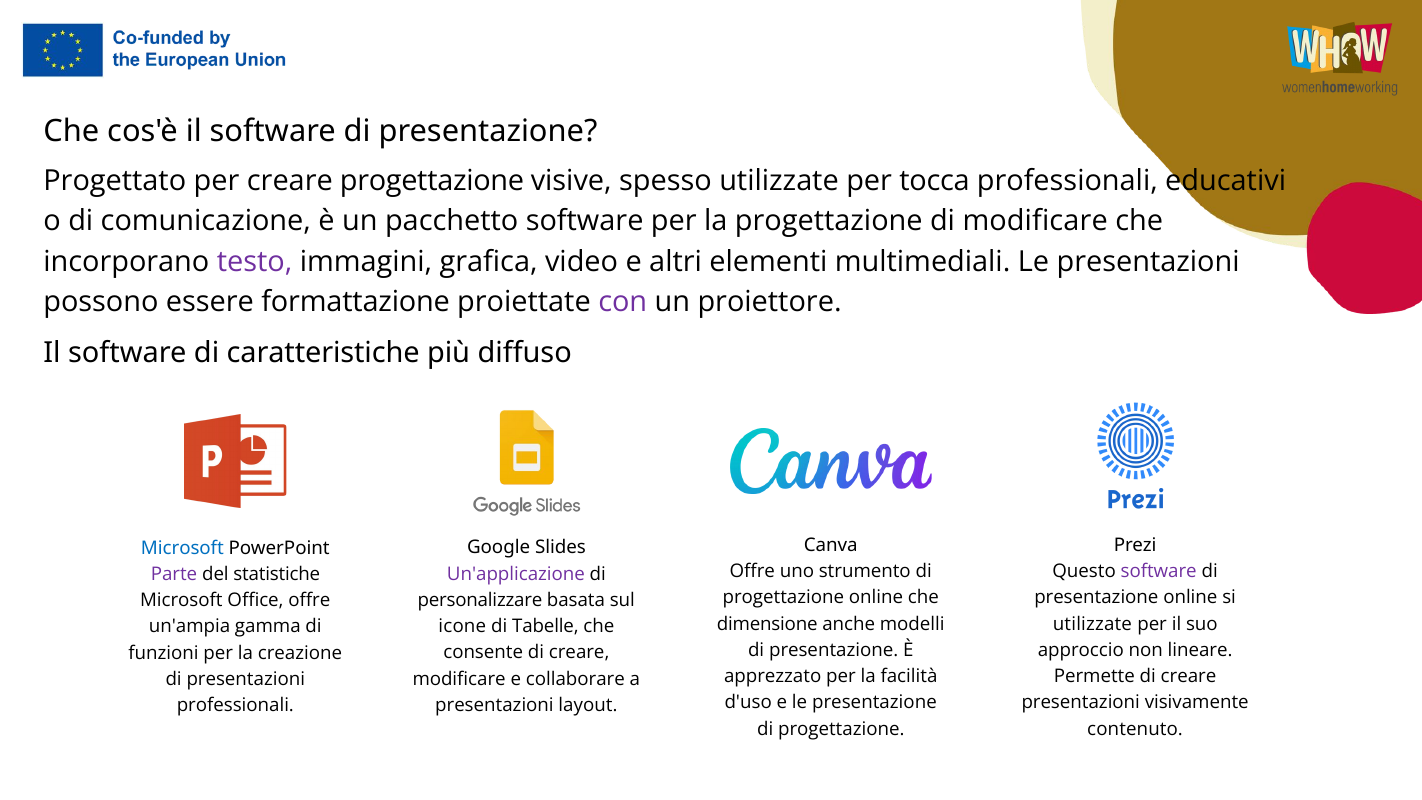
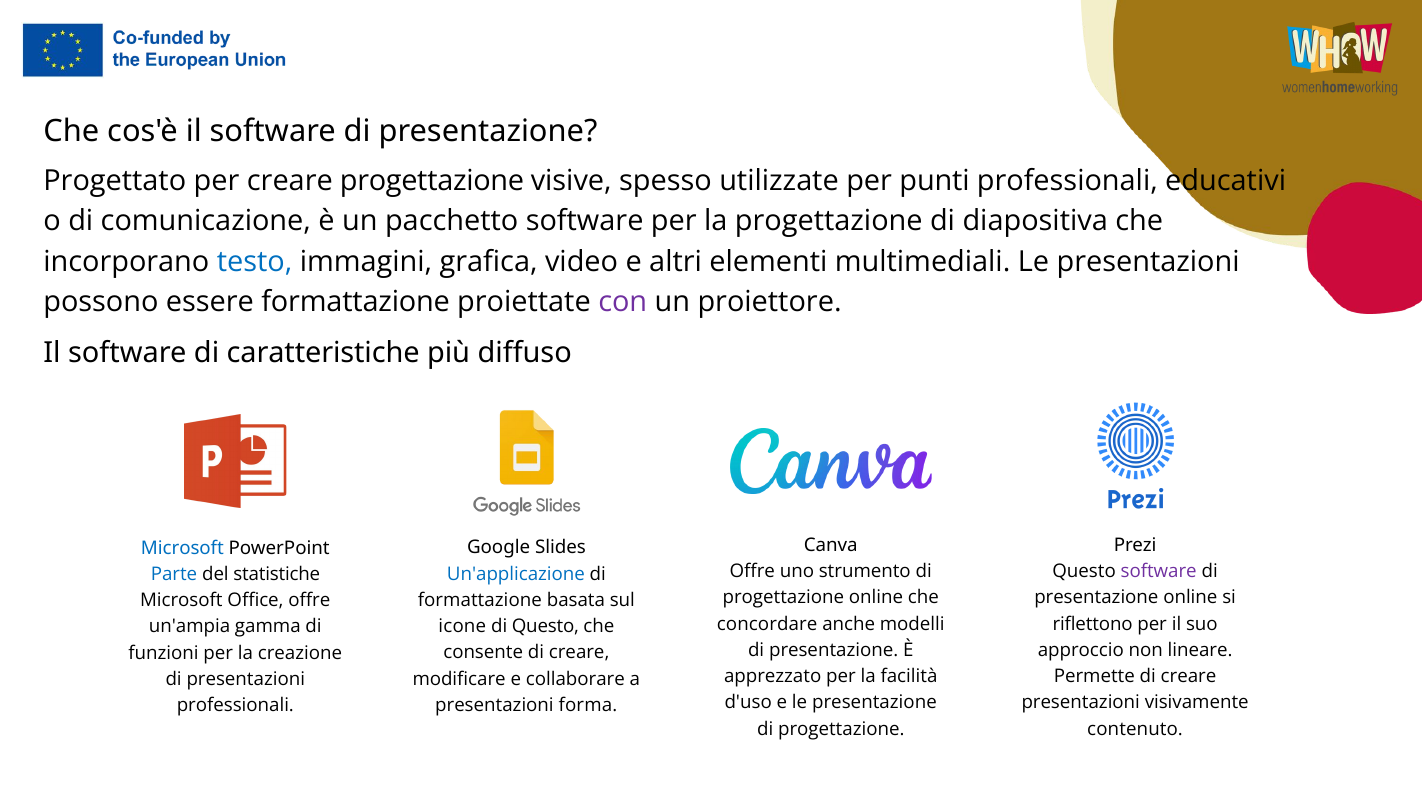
tocca: tocca -> punti (935, 181)
di modificare: modificare -> diapositiva (1035, 221)
testo colour: purple -> blue (255, 261)
Un'applicazione colour: purple -> blue (516, 574)
Parte colour: purple -> blue (174, 574)
personalizzare: personalizzare -> formattazione (480, 600)
dimensione: dimensione -> concordare (767, 624)
utilizzate: utilizzate -> riflettono (1093, 624)
di Tabelle: Tabelle -> Questo (545, 626)
layout: layout -> forma (588, 705)
